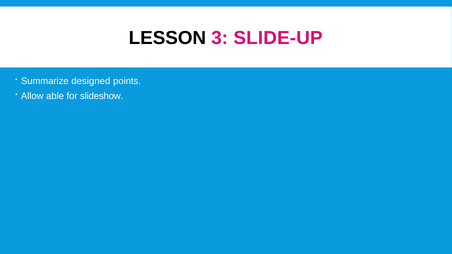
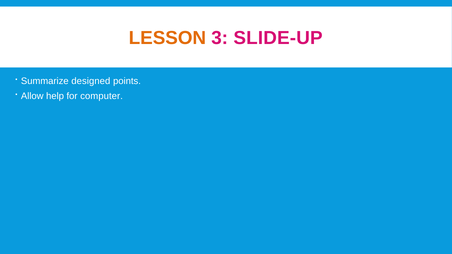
LESSON colour: black -> orange (167, 38)
able: able -> help (55, 96)
slideshow: slideshow -> computer (102, 96)
